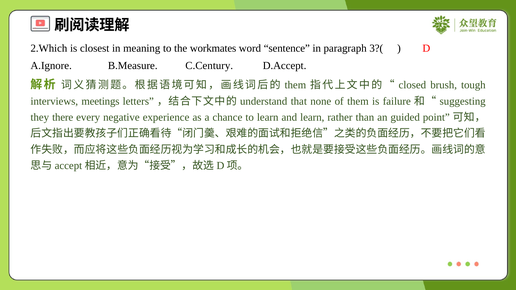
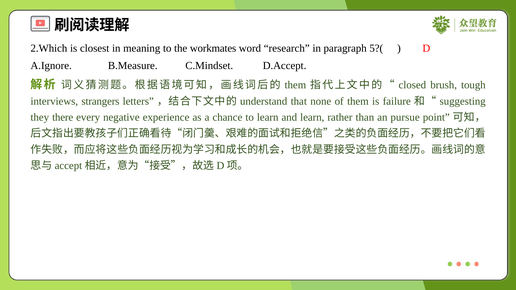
sentence: sentence -> research (287, 48)
3?(: 3?( -> 5?( (376, 48)
C.Century: C.Century -> C.Mindset (209, 66)
meetings: meetings -> strangers (100, 101)
guided: guided -> pursue (405, 117)
